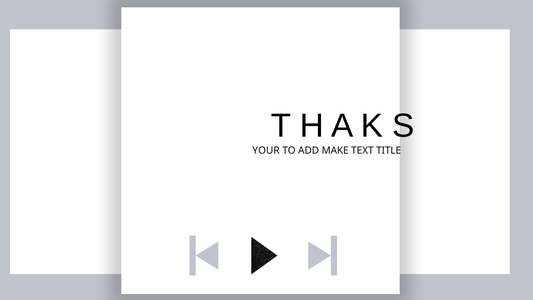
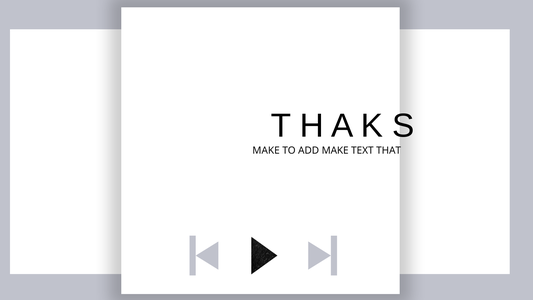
YOUR: YOUR -> MAKE (266, 150)
TITLE: TITLE -> THAT (389, 150)
